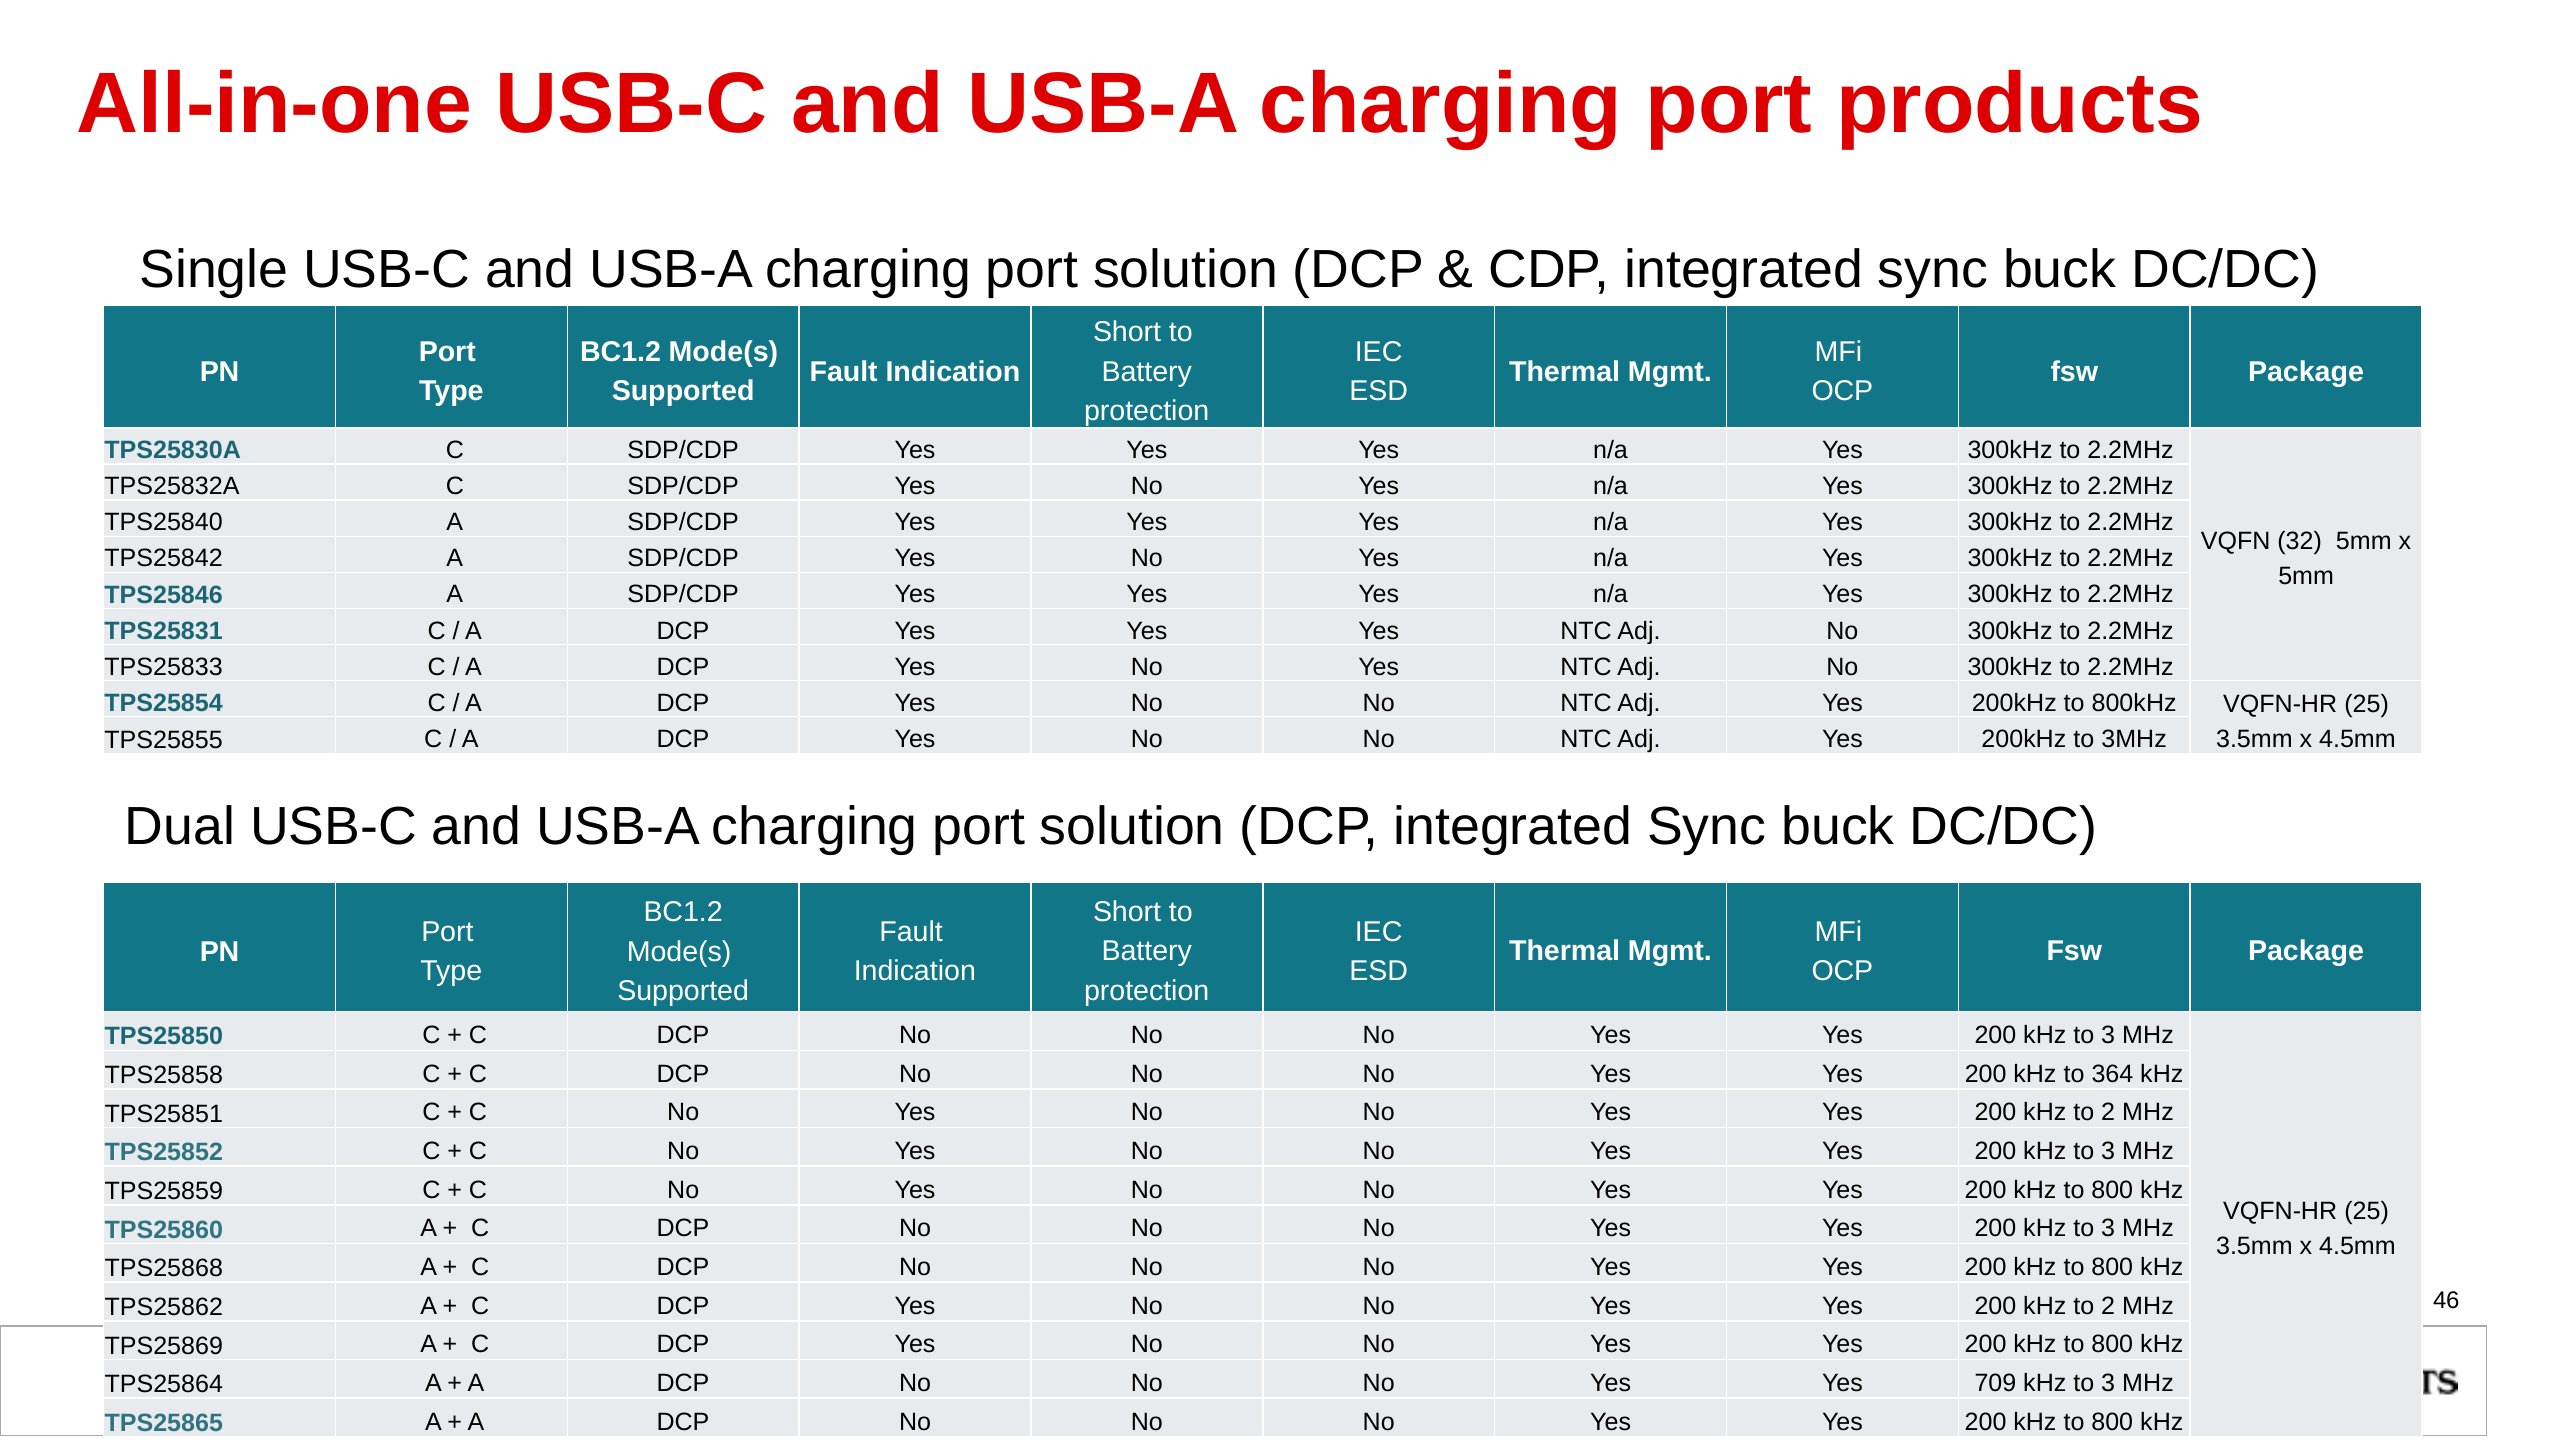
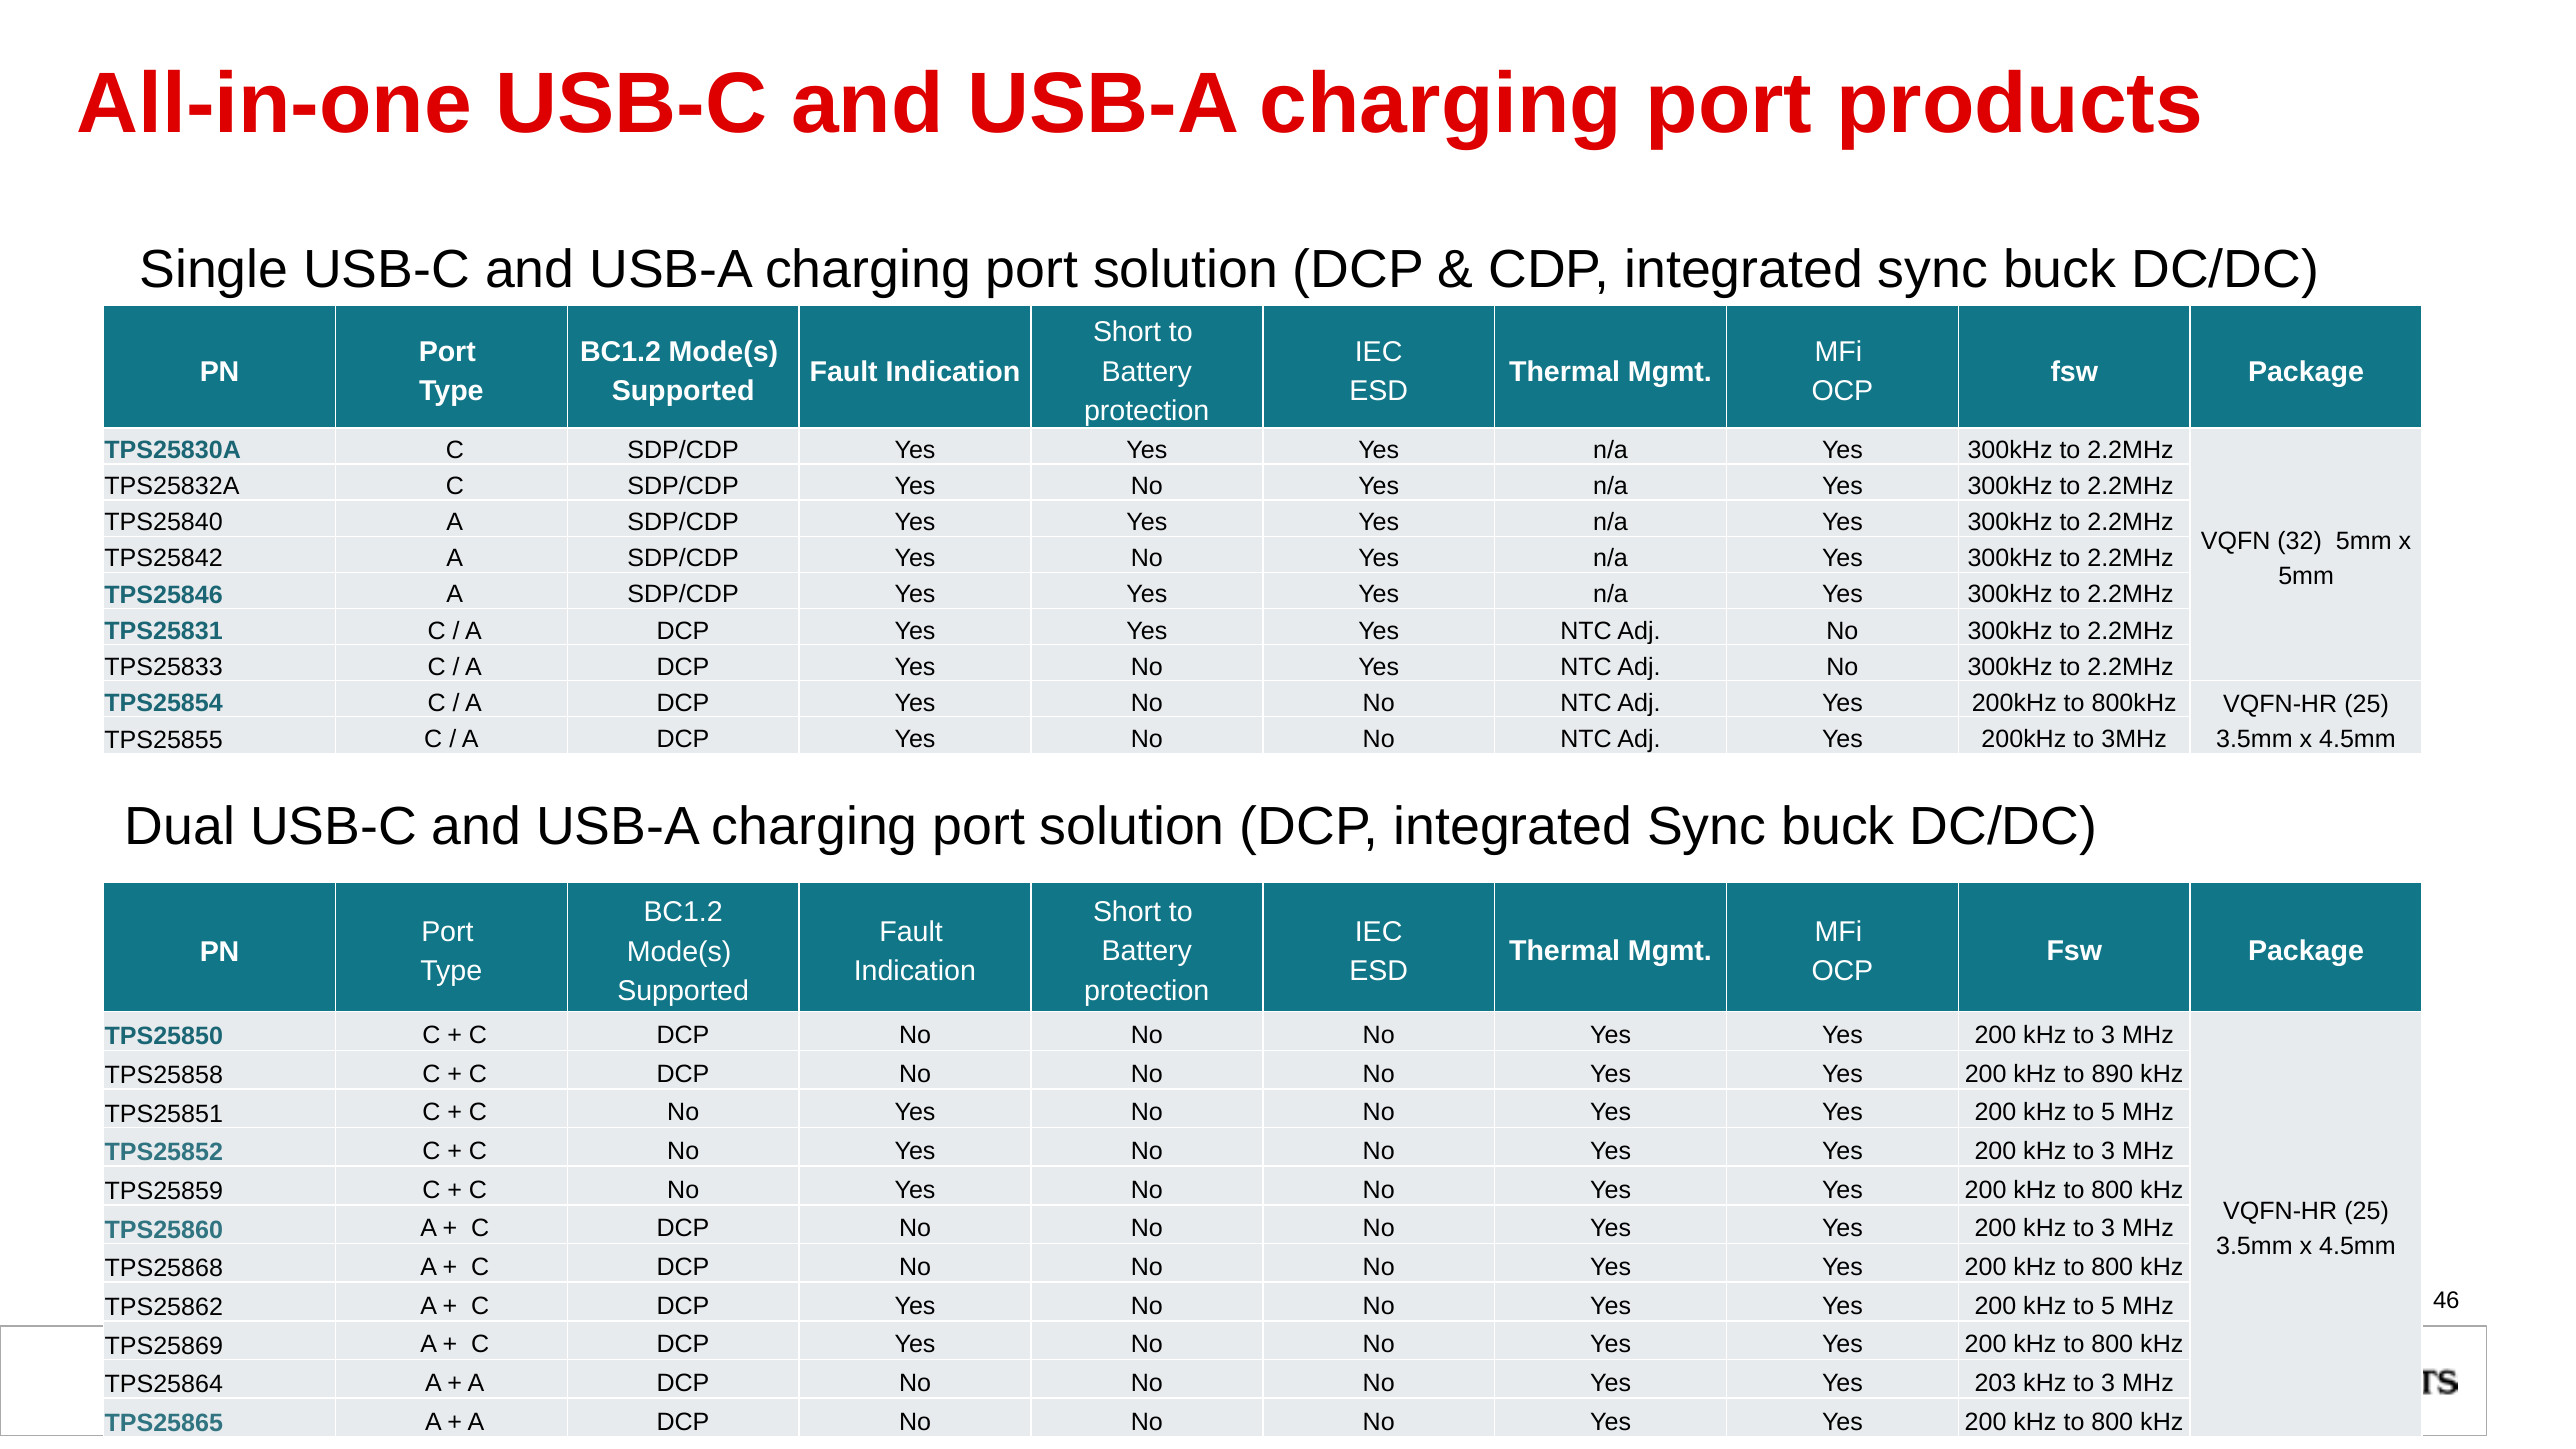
364: 364 -> 890 (2112, 1074)
2: 2 -> 5 (2108, 1113)
2: 2 -> 5 (2108, 1306)
709: 709 -> 203 (1995, 1383)
